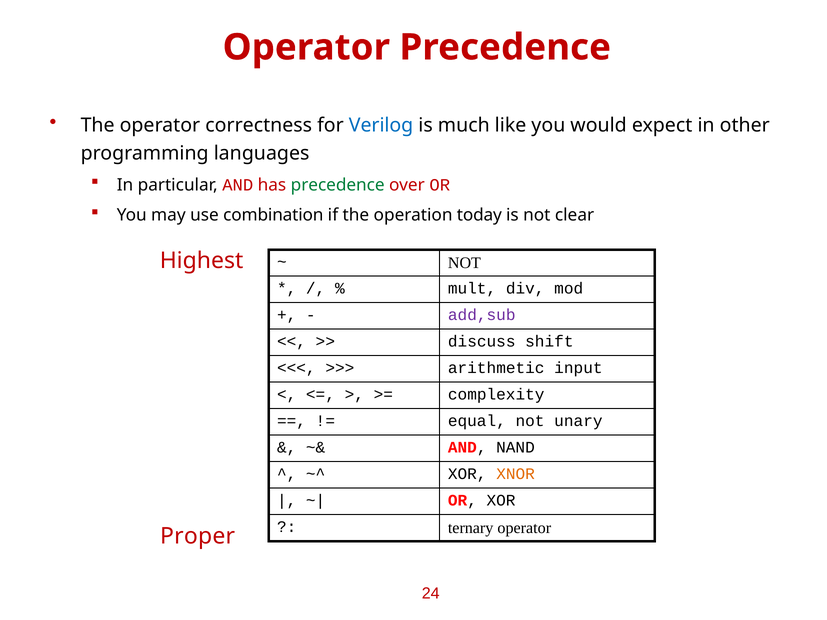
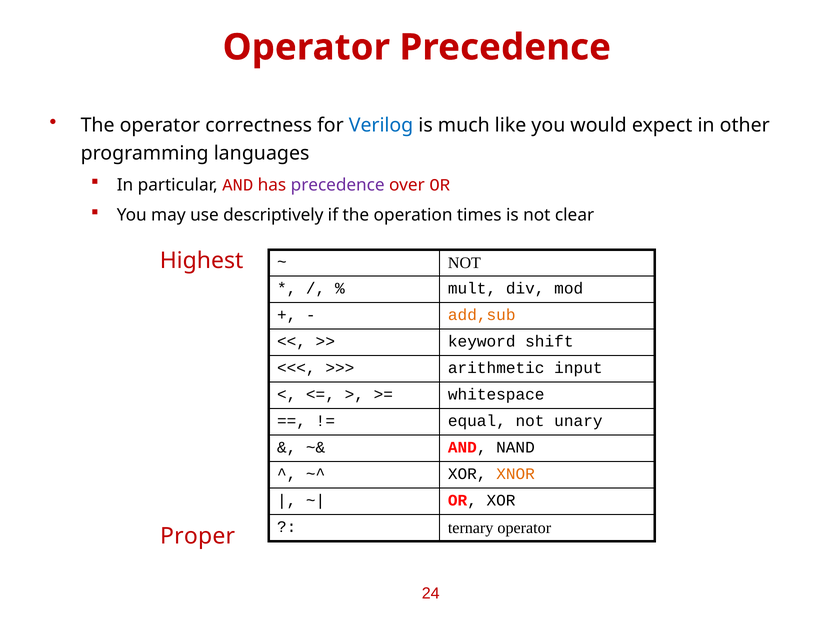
precedence colour: green -> purple (338, 185)
combination: combination -> descriptively (273, 215)
today: today -> times (479, 215)
add,sub colour: purple -> orange (482, 315)
discuss: discuss -> keyword (482, 342)
complexity: complexity -> whitespace (496, 395)
